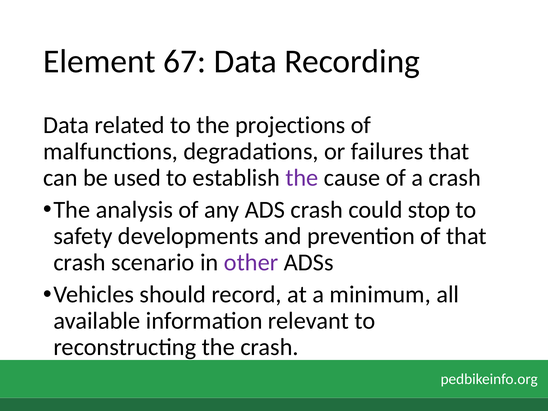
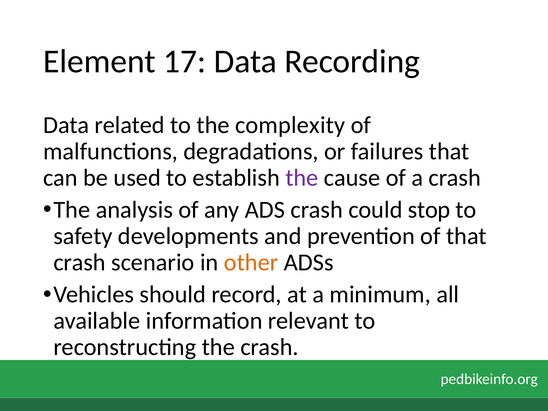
67: 67 -> 17 (185, 61)
projections: projections -> complexity (290, 125)
other colour: purple -> orange (251, 262)
